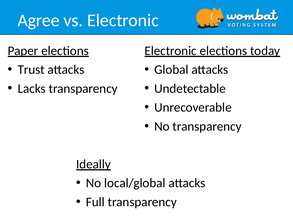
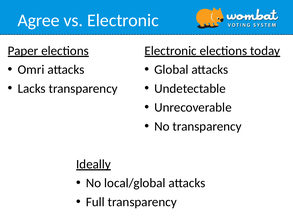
Trust: Trust -> Omri (31, 70)
